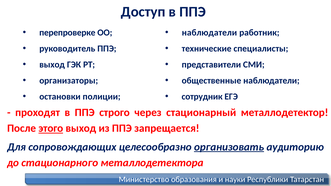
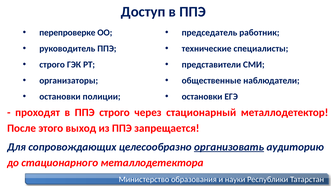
наблюдатели: наблюдатели -> председатель (209, 33)
выход: выход -> строго (52, 65)
сотрудник: сотрудник -> остановки (202, 97)
этого underline: present -> none (51, 128)
